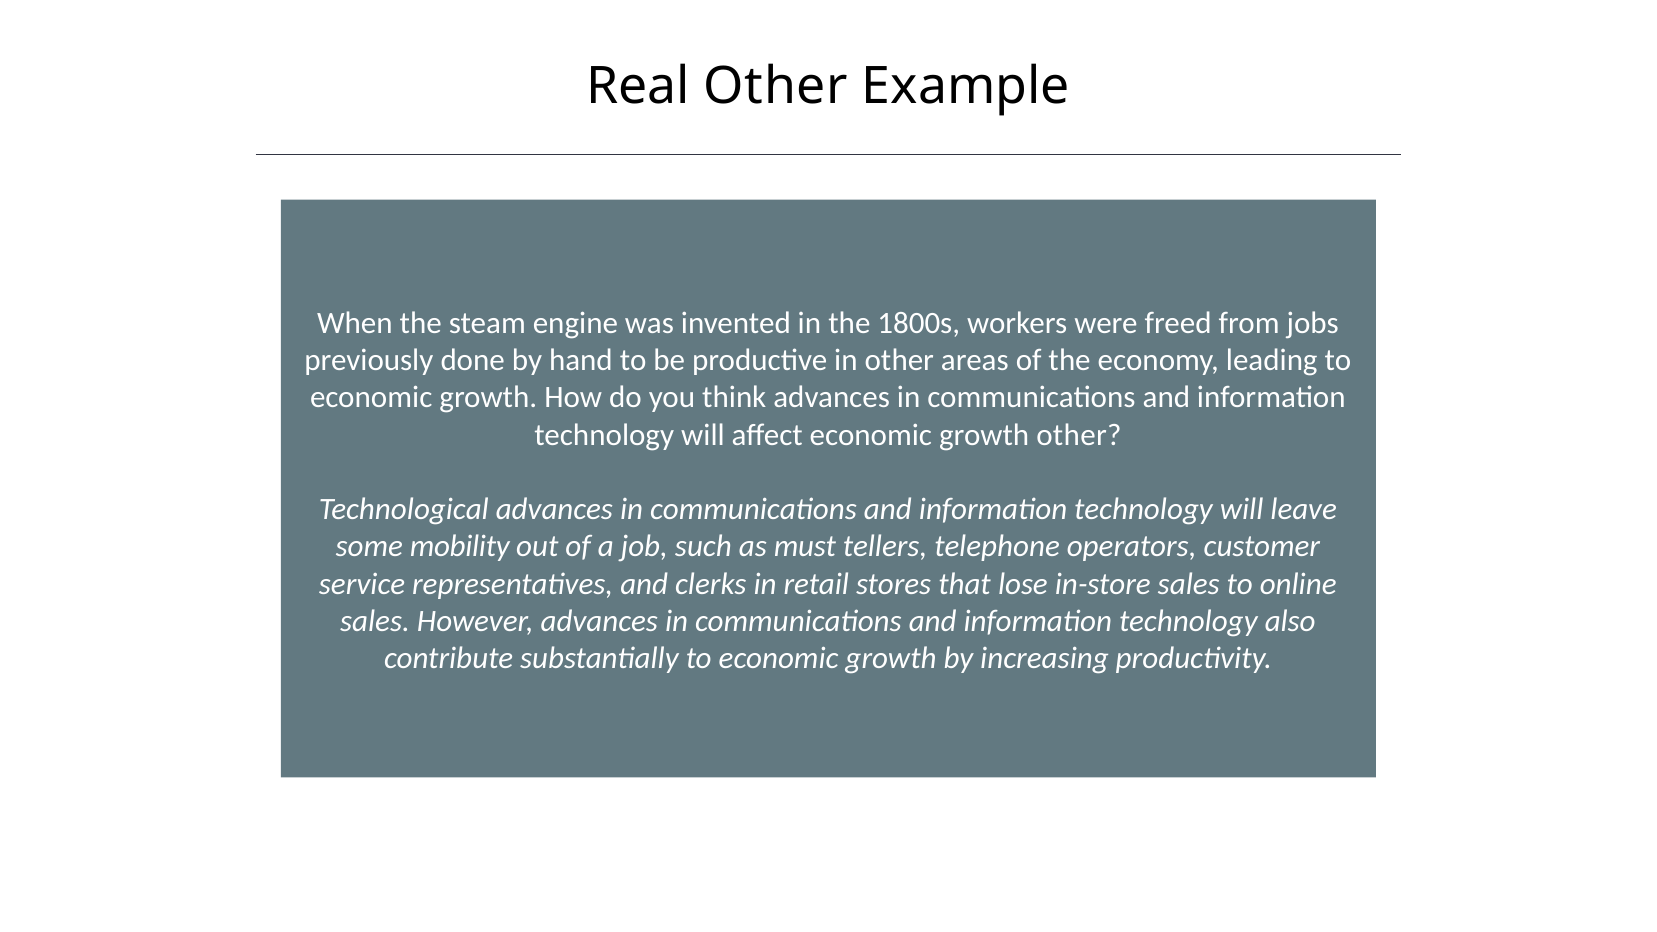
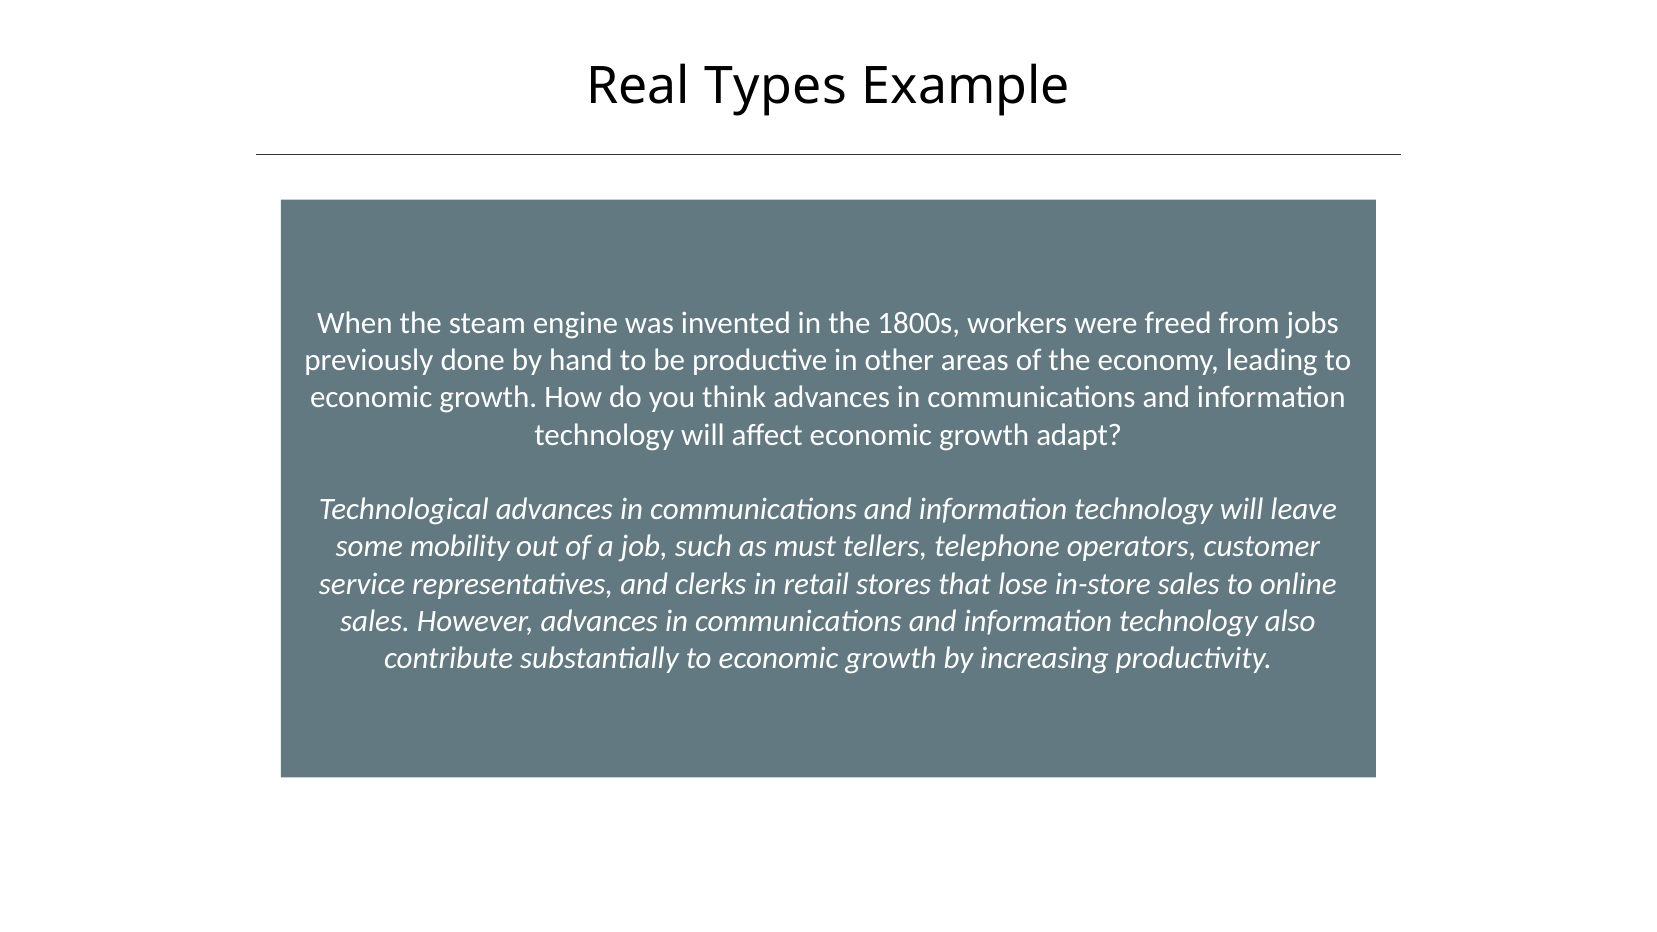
Real Other: Other -> Types (776, 87)
growth other: other -> adapt (1079, 435)
